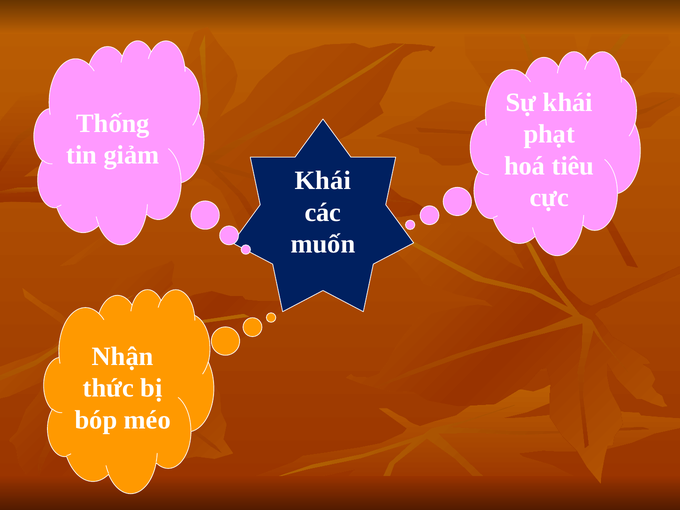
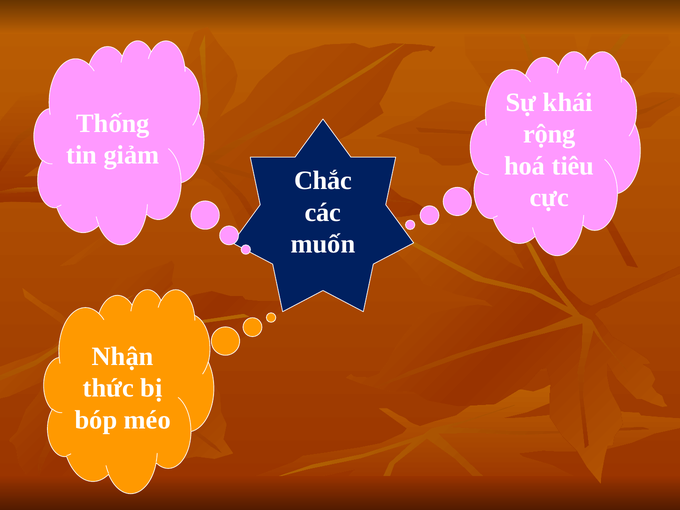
phạt: phạt -> rộng (549, 134)
Khái: Khái -> Chắc (323, 181)
